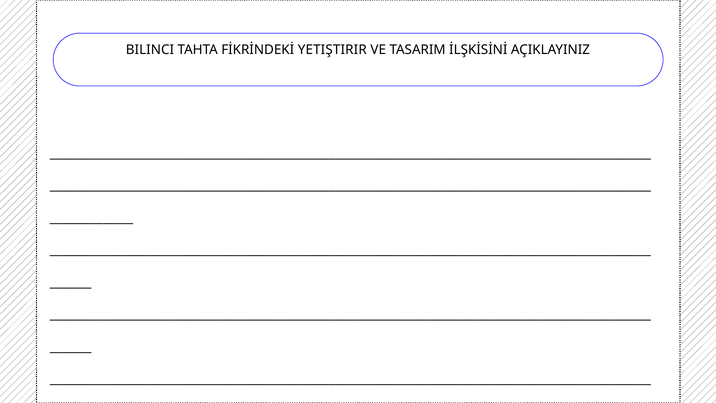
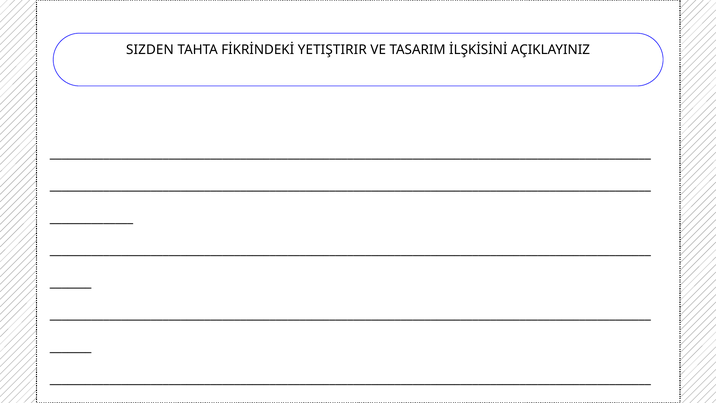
BILINCI: BILINCI -> SIZDEN (150, 50)
